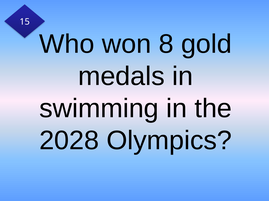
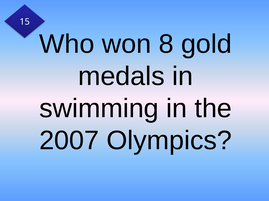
2028: 2028 -> 2007 (69, 141)
